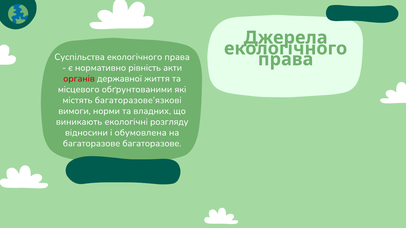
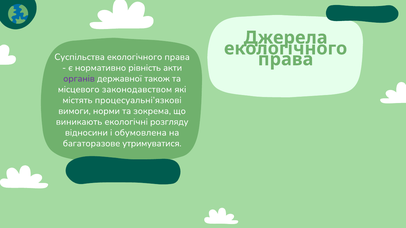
органів colour: red -> purple (79, 79)
життя: життя -> також (157, 79)
обґрунтованими: обґрунтованими -> законодавством (137, 90)
багаторазове’язкові: багаторазове’язкові -> процесуальні’язкові (138, 100)
владних: владних -> зокрема (152, 111)
багаторазове багаторазове: багаторазове -> утримуватися (152, 144)
